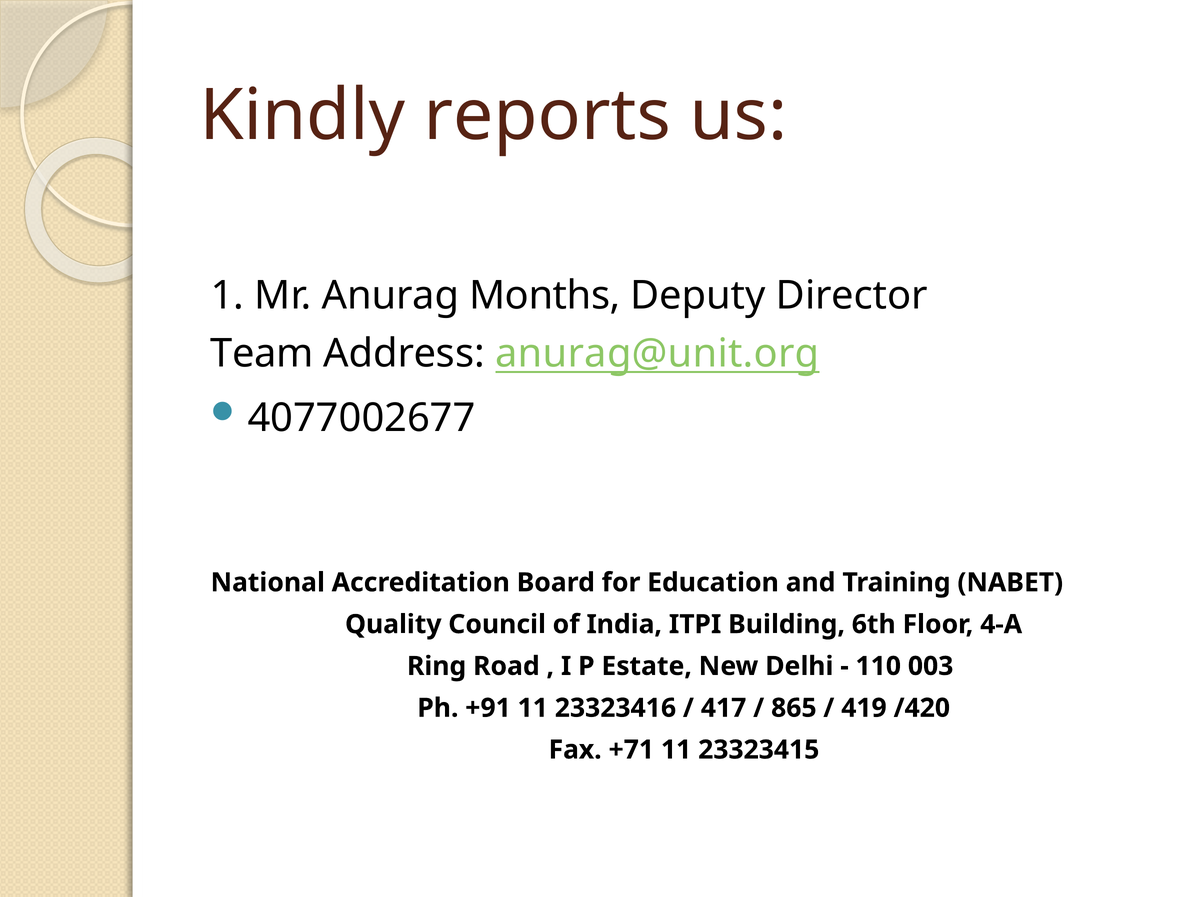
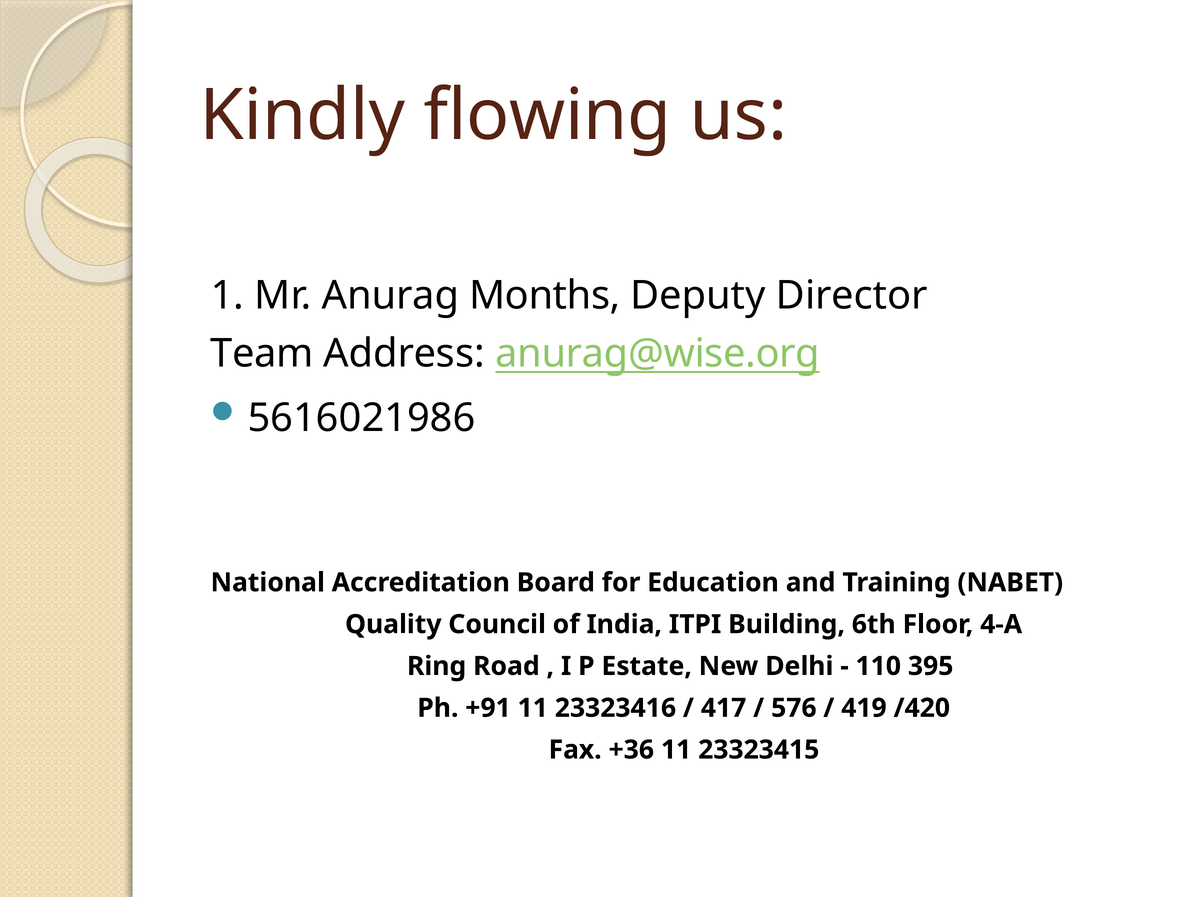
reports: reports -> flowing (548, 116)
anurag@unit.org: anurag@unit.org -> anurag@wise.org (658, 354)
4077002677: 4077002677 -> 5616021986 (362, 418)
003: 003 -> 395 (931, 667)
865: 865 -> 576 (794, 709)
+71: +71 -> +36 (631, 750)
